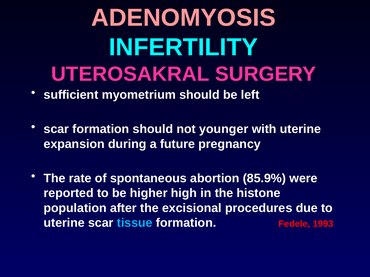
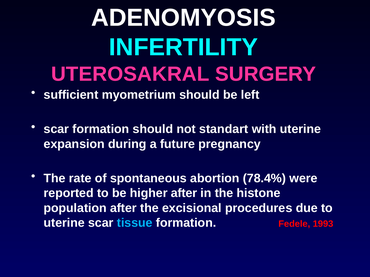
ADENOMYOSIS colour: pink -> white (183, 18)
younger: younger -> standart (224, 129)
85.9%: 85.9% -> 78.4% (264, 179)
higher high: high -> after (184, 194)
